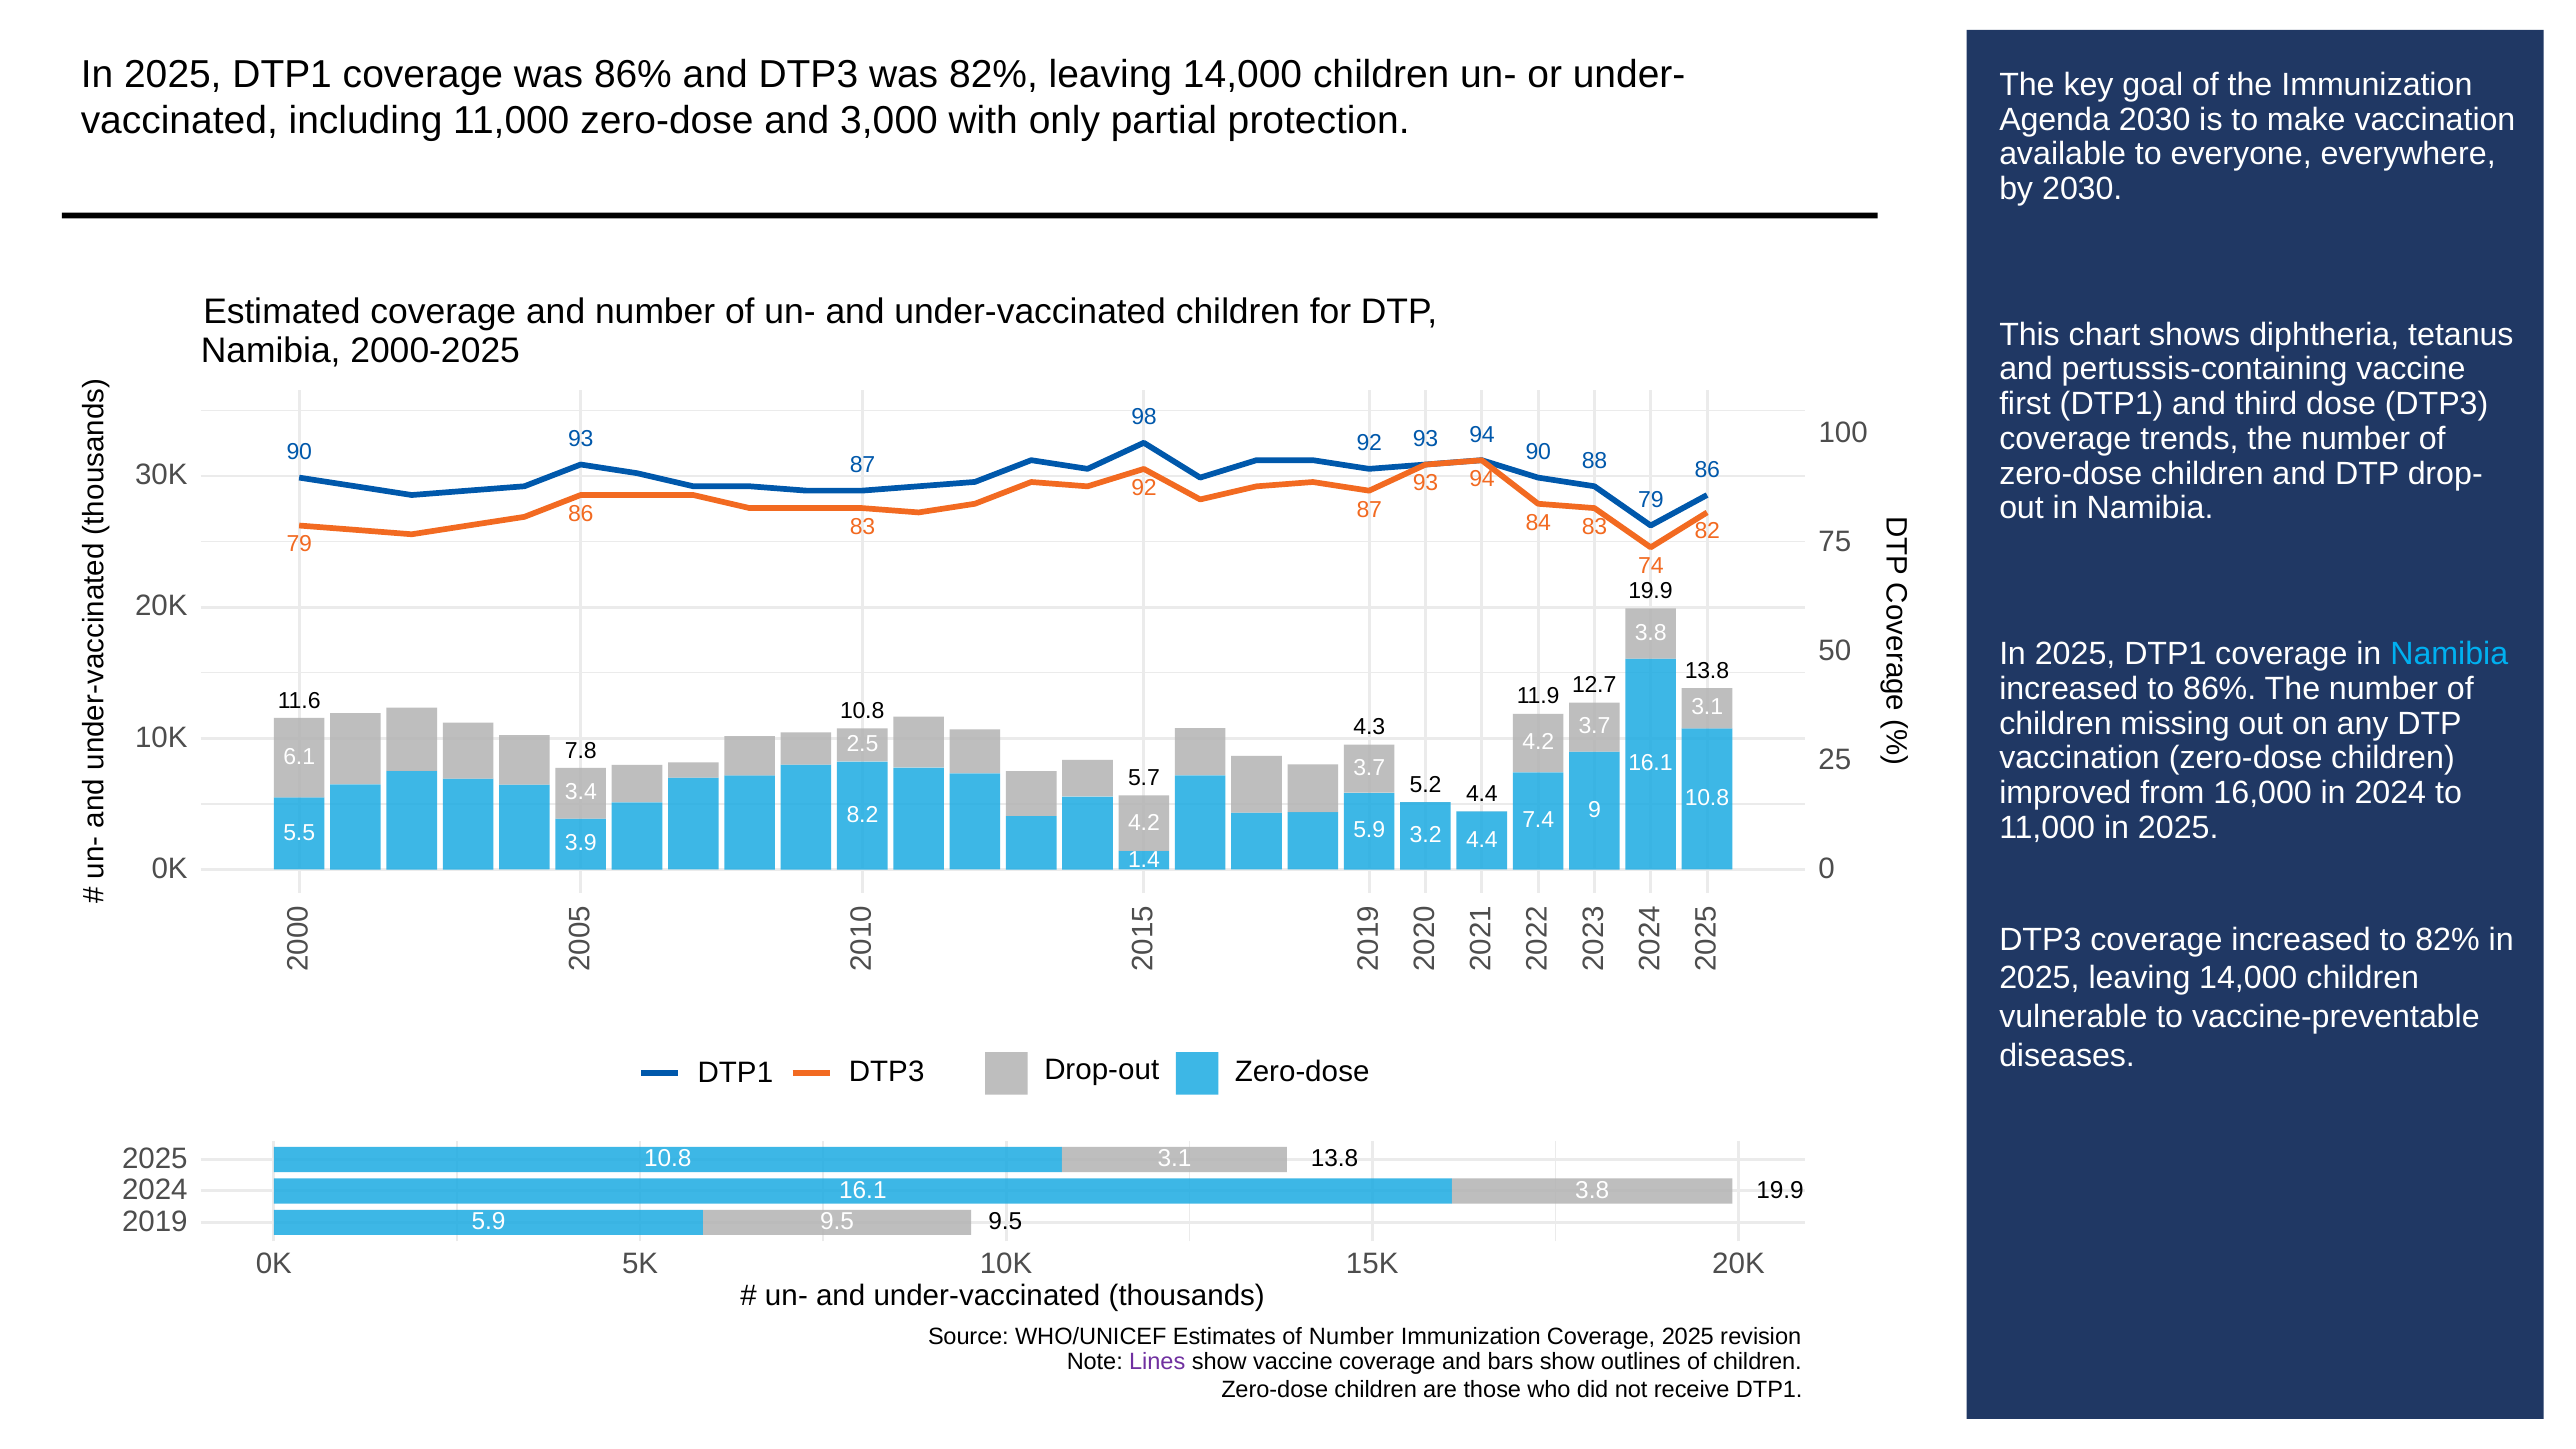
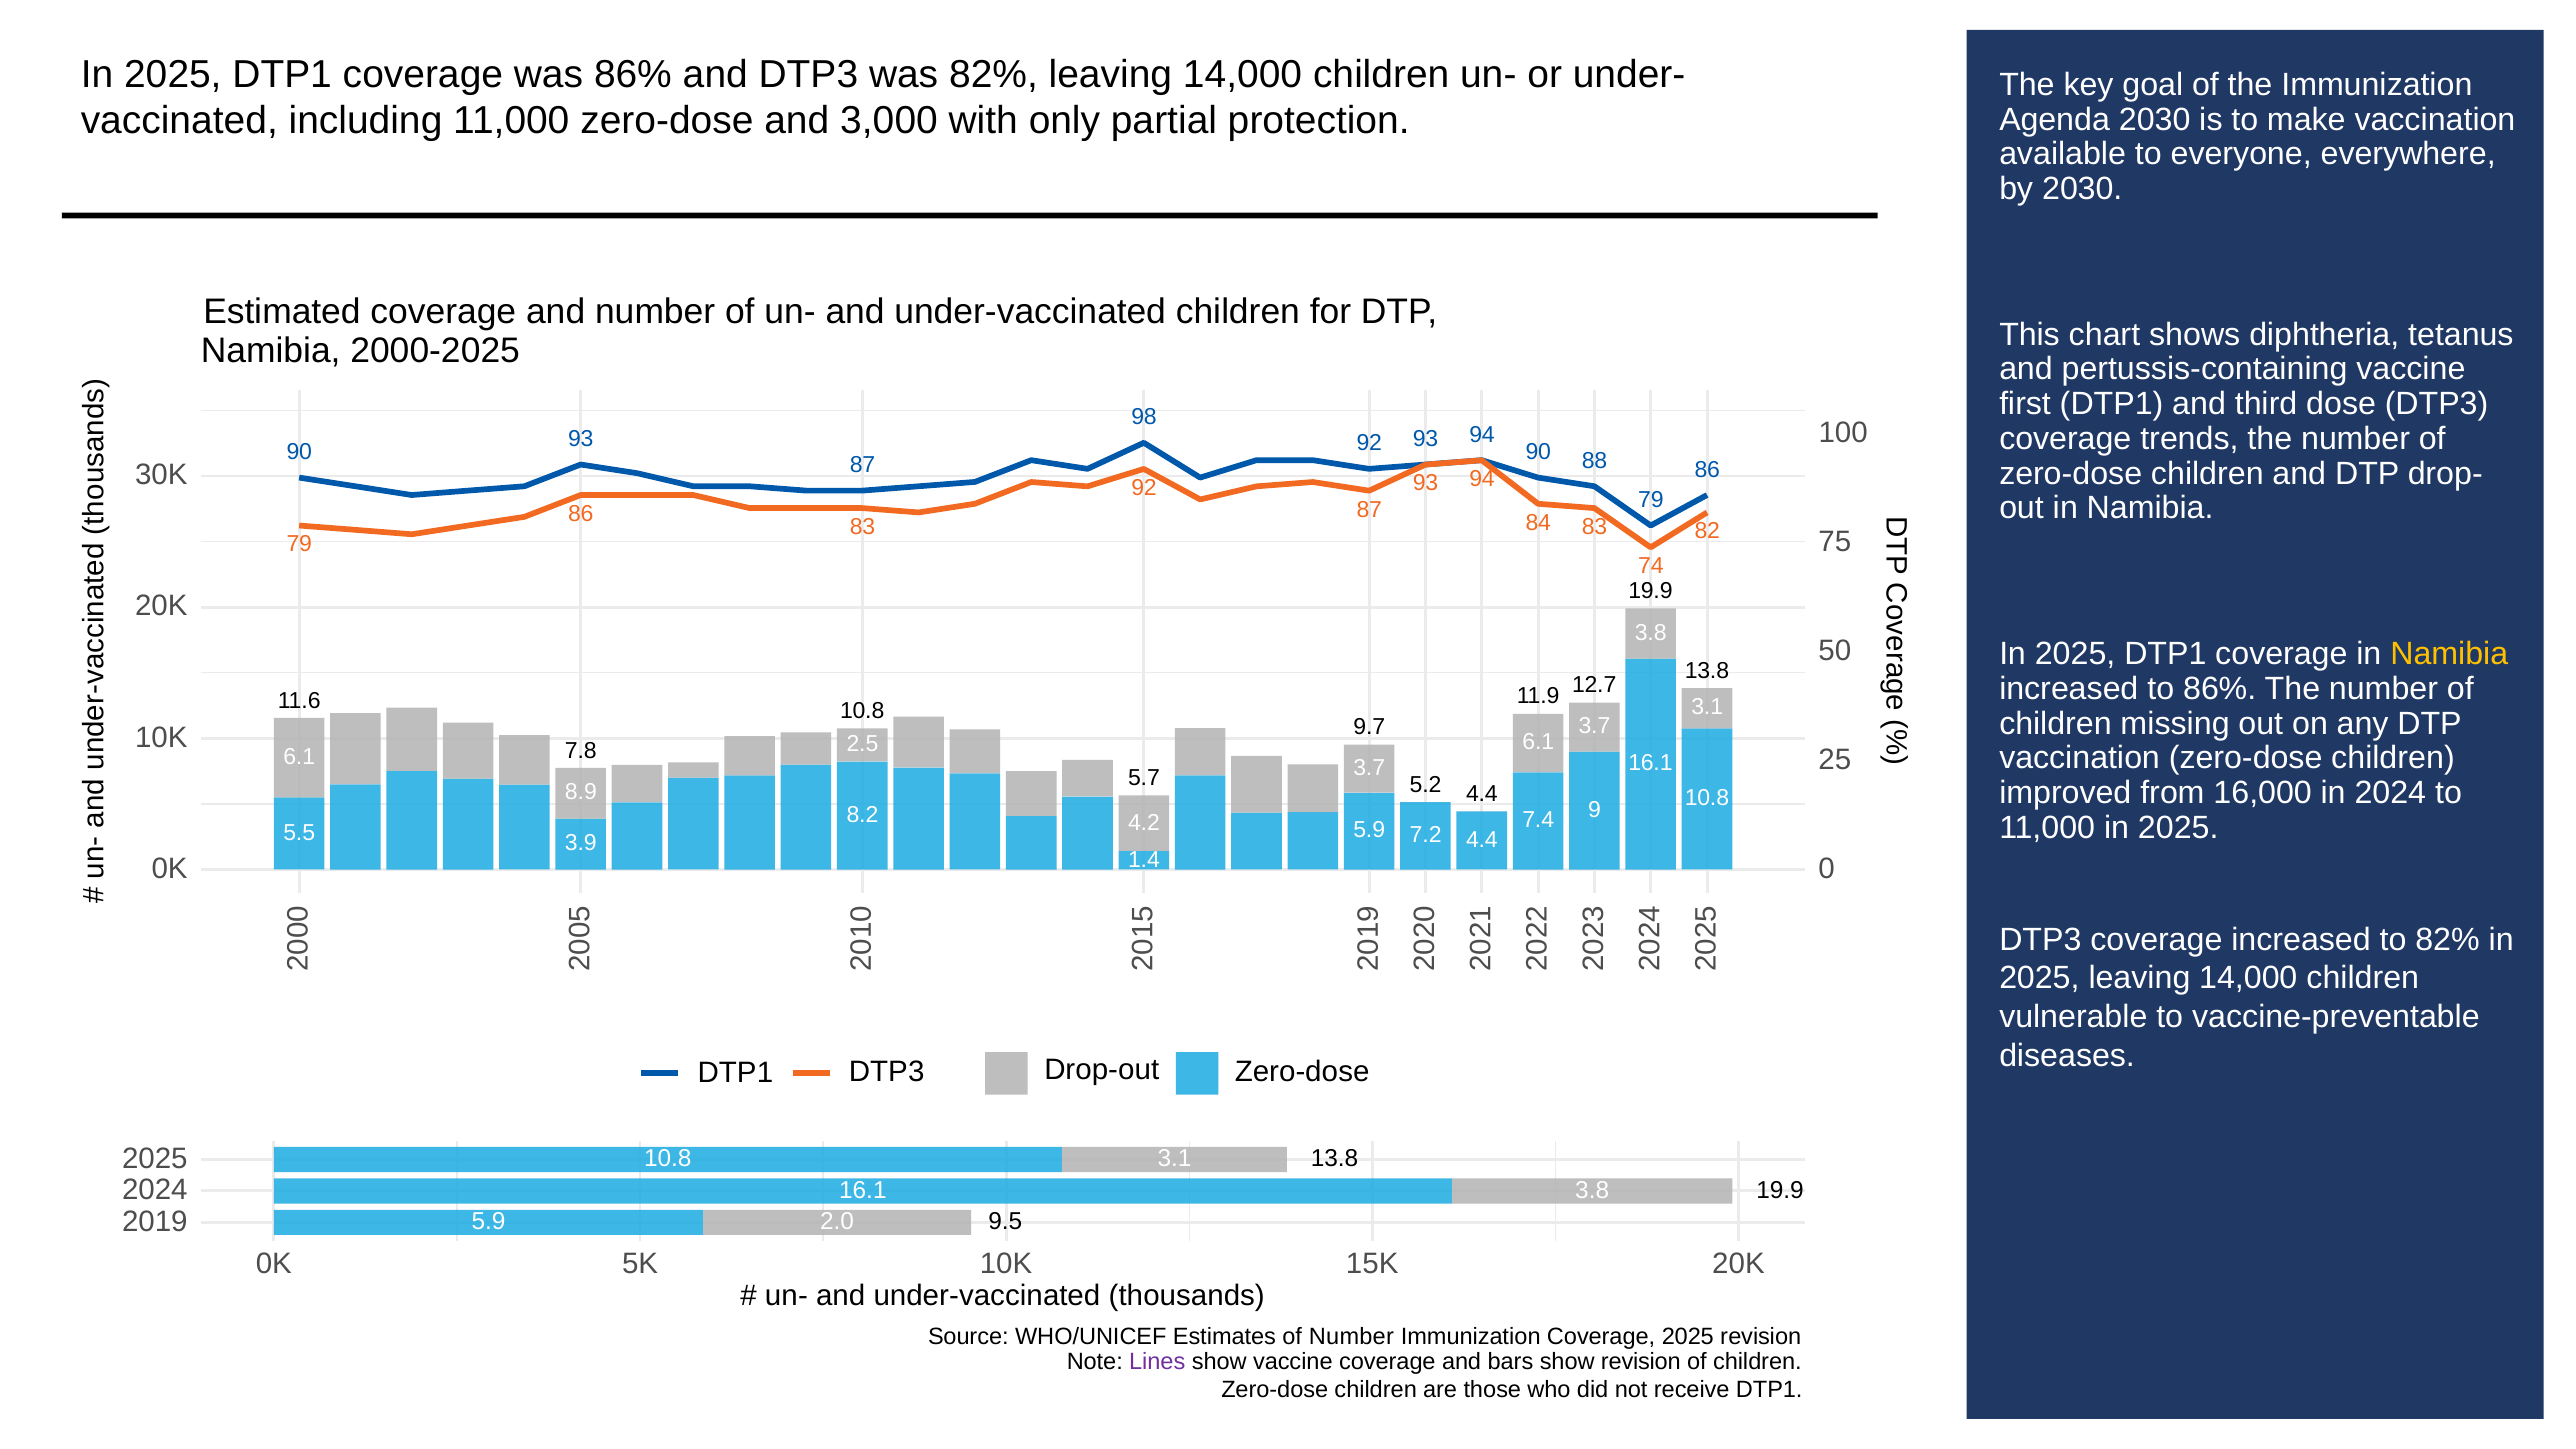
Namibia colour: light blue -> yellow (2449, 654)
4.3: 4.3 -> 9.7 (1369, 727)
4.2: 4.2 -> 6.1 (1538, 742)
3.4: 3.4 -> 8.9 (581, 792)
3.2: 3.2 -> 7.2 (1426, 835)
9.5: 9.5 -> 2.0 (837, 1221)
show outlines: outlines -> revision (1641, 1362)
